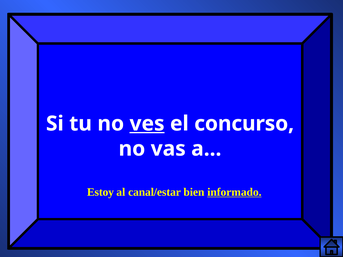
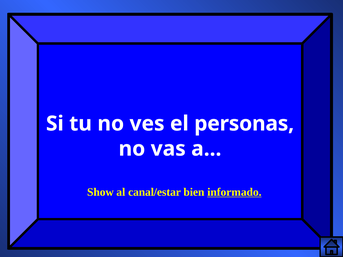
ves underline: present -> none (147, 124)
concurso: concurso -> personas (244, 124)
Estoy: Estoy -> Show (100, 192)
